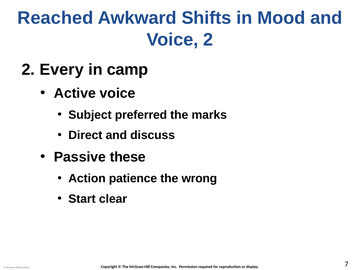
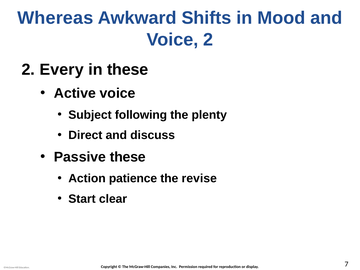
Reached: Reached -> Whereas (55, 18)
in camp: camp -> these (128, 69)
preferred: preferred -> following (141, 115)
marks: marks -> plenty (209, 115)
wrong: wrong -> revise (199, 178)
